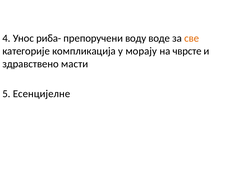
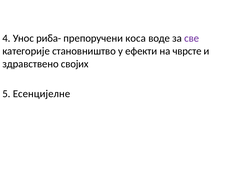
воду: воду -> коса (136, 38)
све colour: orange -> purple (192, 38)
компликација: компликација -> становништво (84, 51)
морају: морају -> ефекти (141, 51)
масти: масти -> својих (75, 64)
